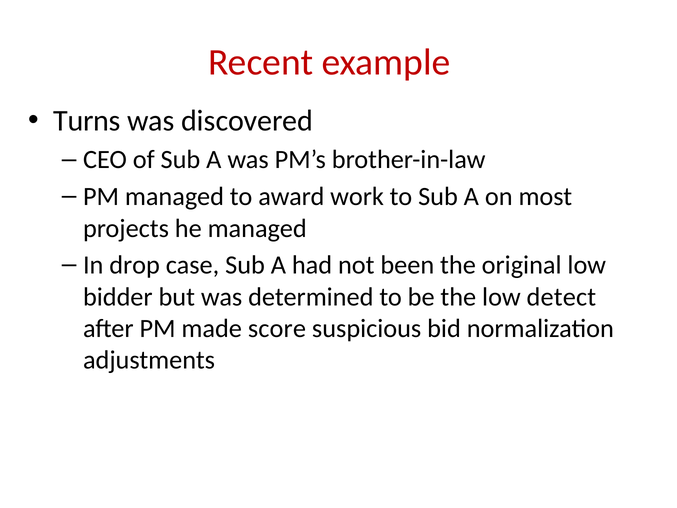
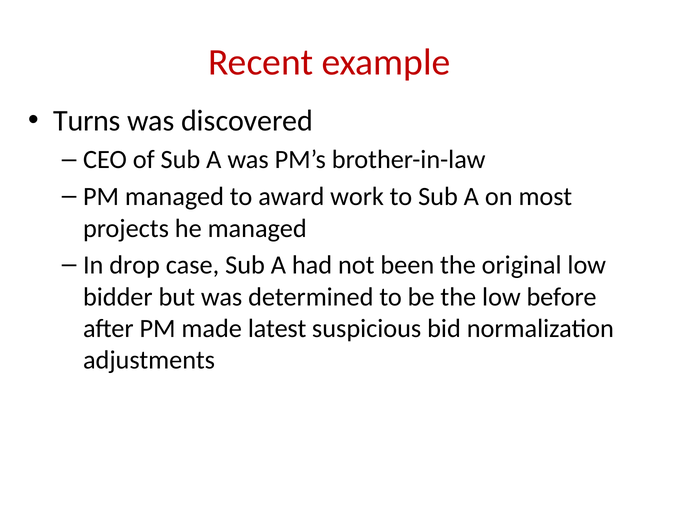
detect: detect -> before (562, 297)
score: score -> latest (277, 328)
